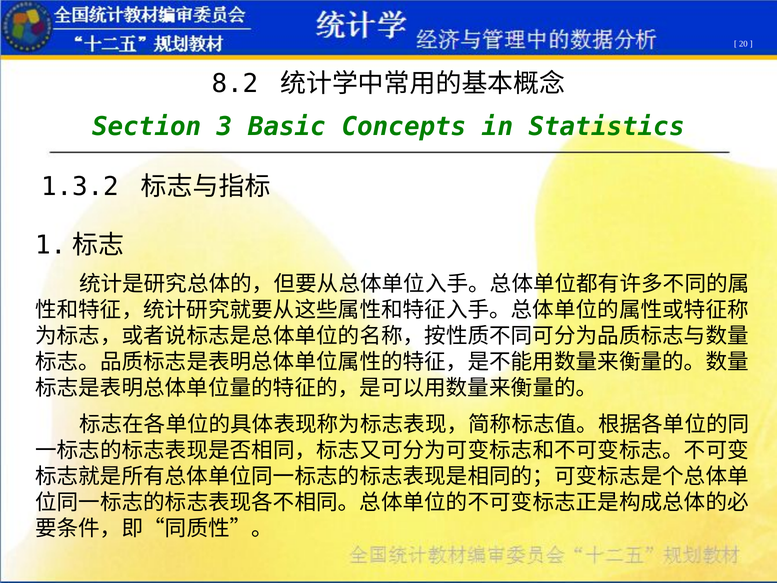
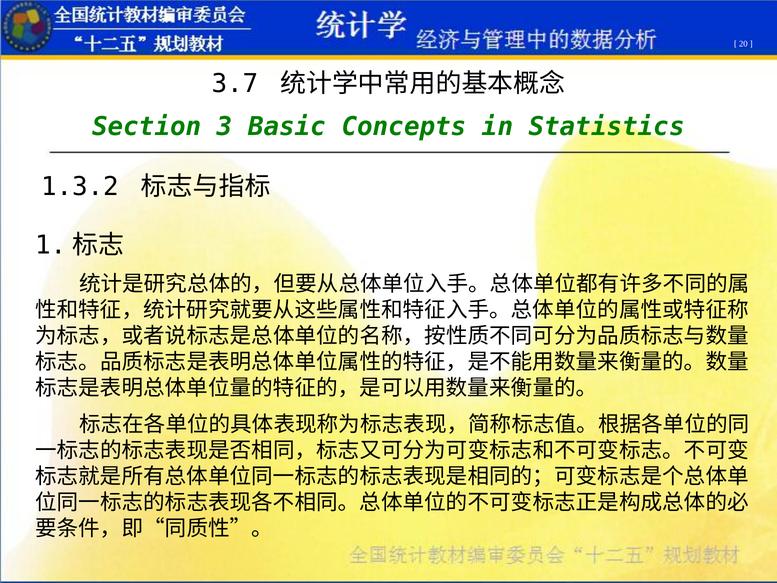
8.2: 8.2 -> 3.7 (235, 84)
